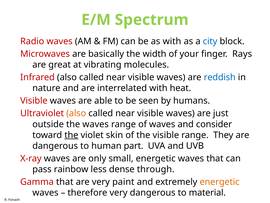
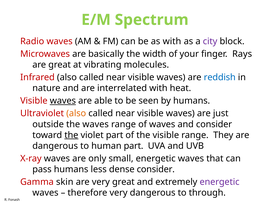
city colour: blue -> purple (210, 41)
waves underline: none -> present (63, 101)
violet skin: skin -> part (115, 135)
pass rainbow: rainbow -> humans (71, 169)
dense through: through -> consider (156, 169)
Gamma that: that -> skin (65, 182)
very paint: paint -> great (123, 182)
energetic colour: orange -> purple (220, 182)
material: material -> through (207, 192)
